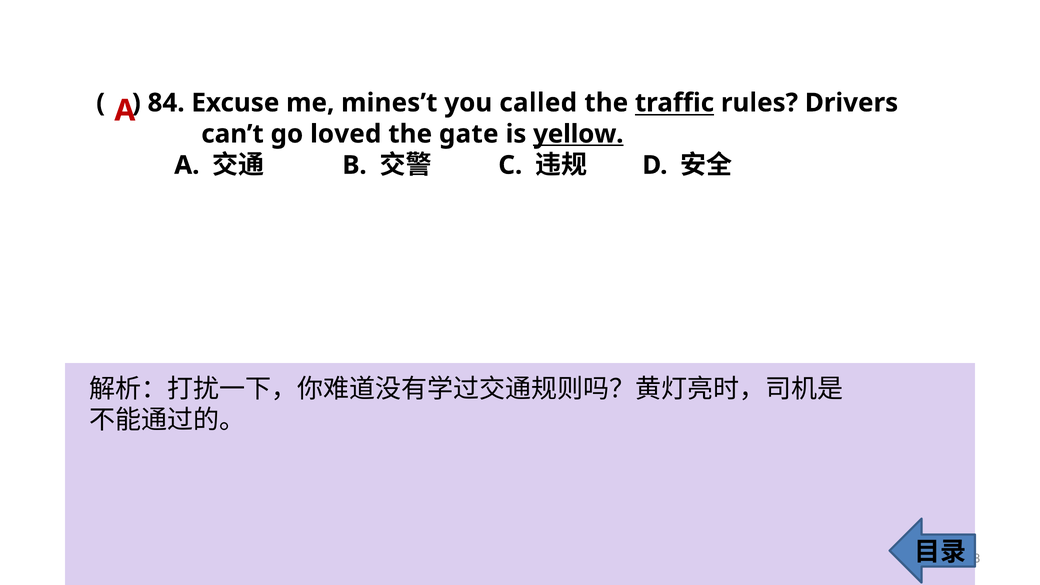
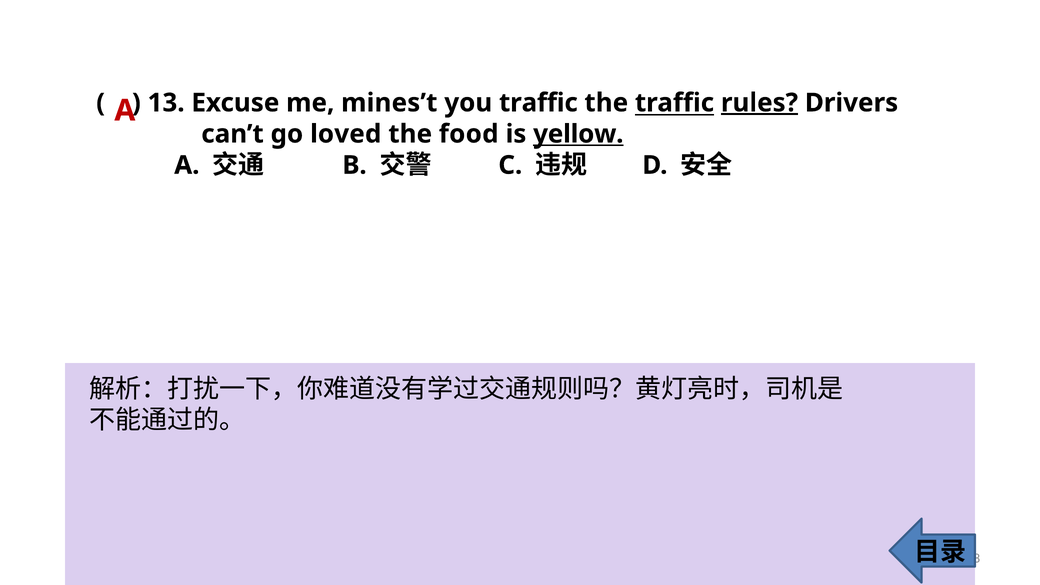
84: 84 -> 13 (166, 103)
you called: called -> traffic (538, 103)
rules underline: none -> present (759, 103)
gate: gate -> food (469, 134)
